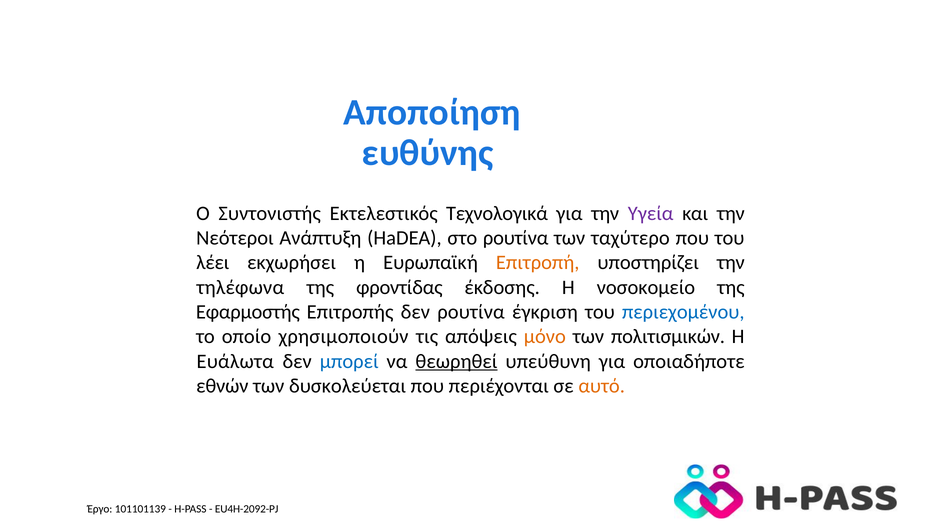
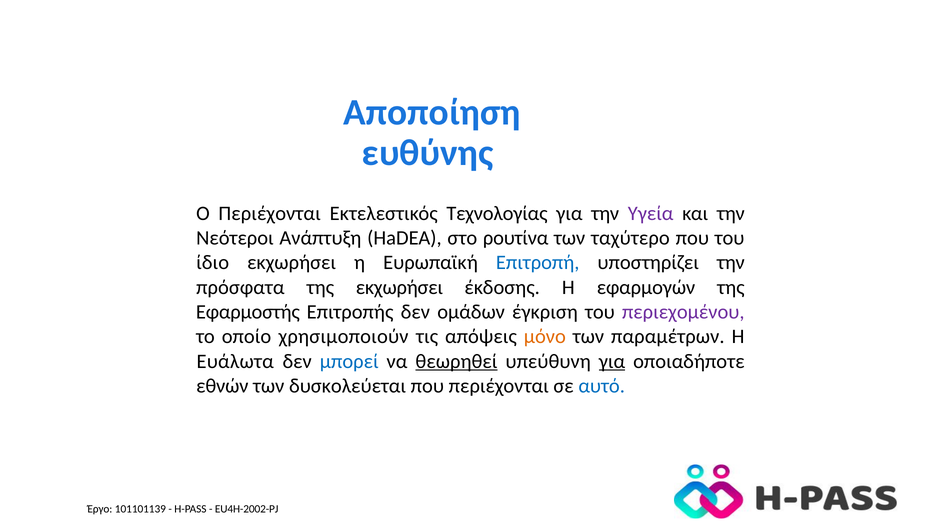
Ο Συντονιστής: Συντονιστής -> Περιέχονται (270, 213)
Τεχνολογικά: Τεχνολογικά -> Τεχνολογίας (497, 213)
λέει: λέει -> ίδιο (213, 263)
Επιτροπή colour: orange -> blue (538, 263)
τηλέφωνα: τηλέφωνα -> πρόσφατα (240, 287)
της φροντίδας: φροντίδας -> εκχωρήσει (399, 287)
νοσοκομείο: νοσοκομείο -> εφαρμογών (646, 287)
δεν ρουτίνα: ρουτίνα -> ομάδων (471, 312)
περιεχομένου colour: blue -> purple (683, 312)
πολιτισμικών: πολιτισμικών -> παραμέτρων (668, 337)
για underline: none -> present (612, 361)
αυτό colour: orange -> blue (602, 386)
EU4H-2092-PJ: EU4H-2092-PJ -> EU4H-2002-PJ (247, 509)
